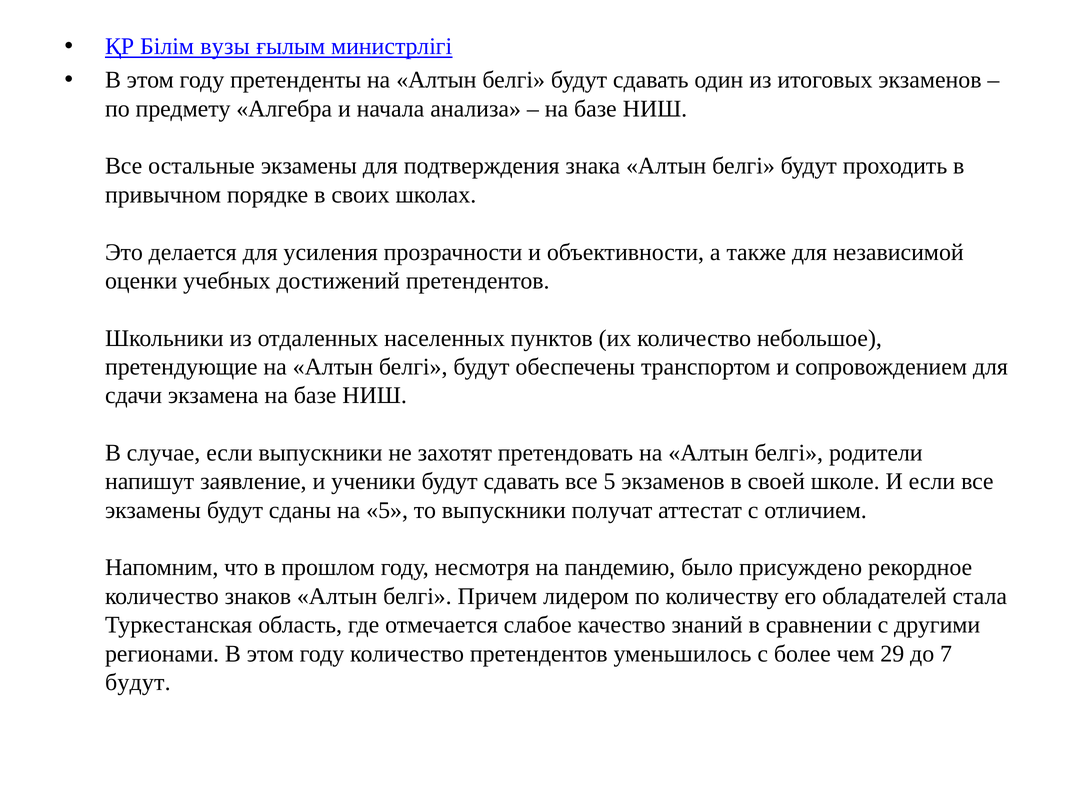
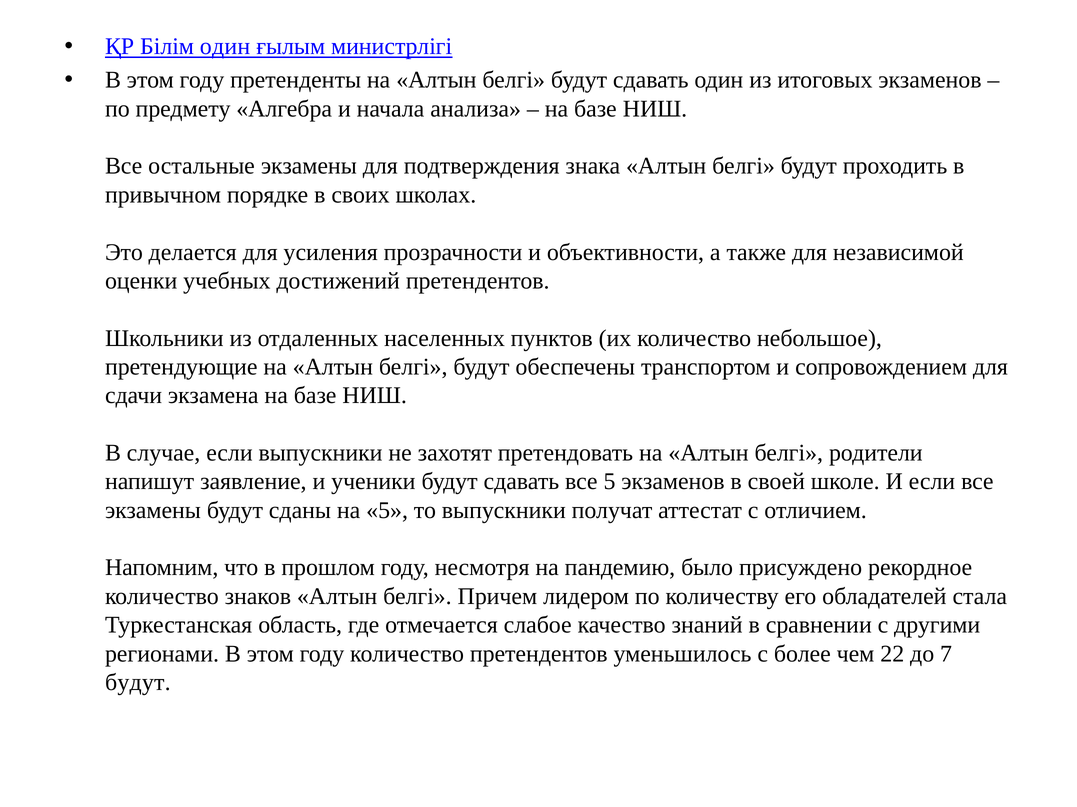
Білім вузы: вузы -> один (225, 47)
29: 29 -> 22 (892, 654)
